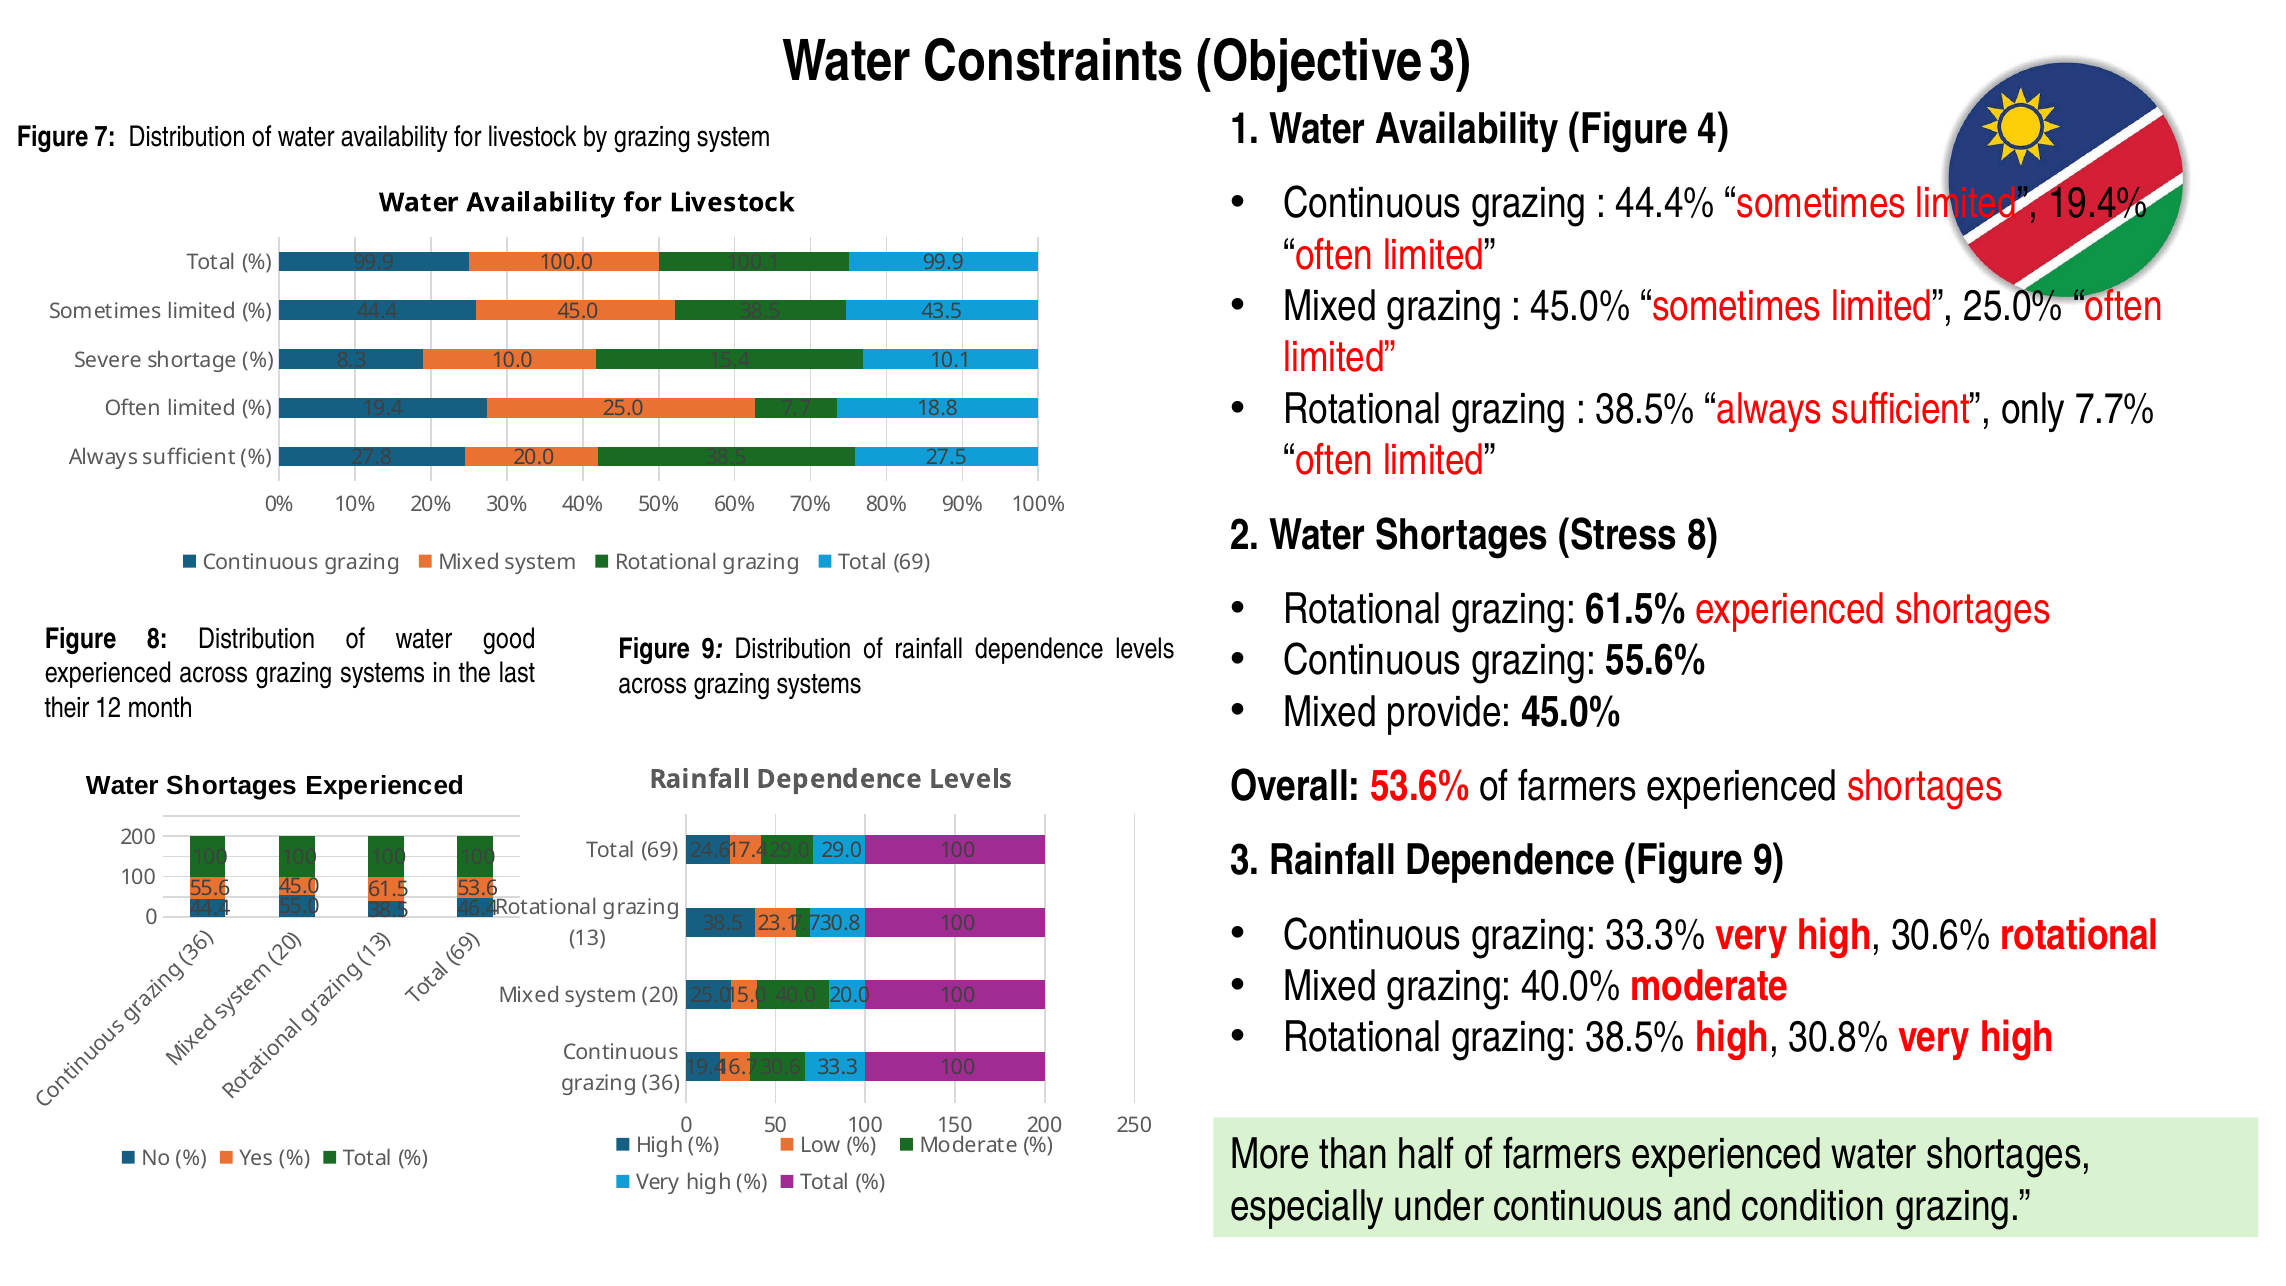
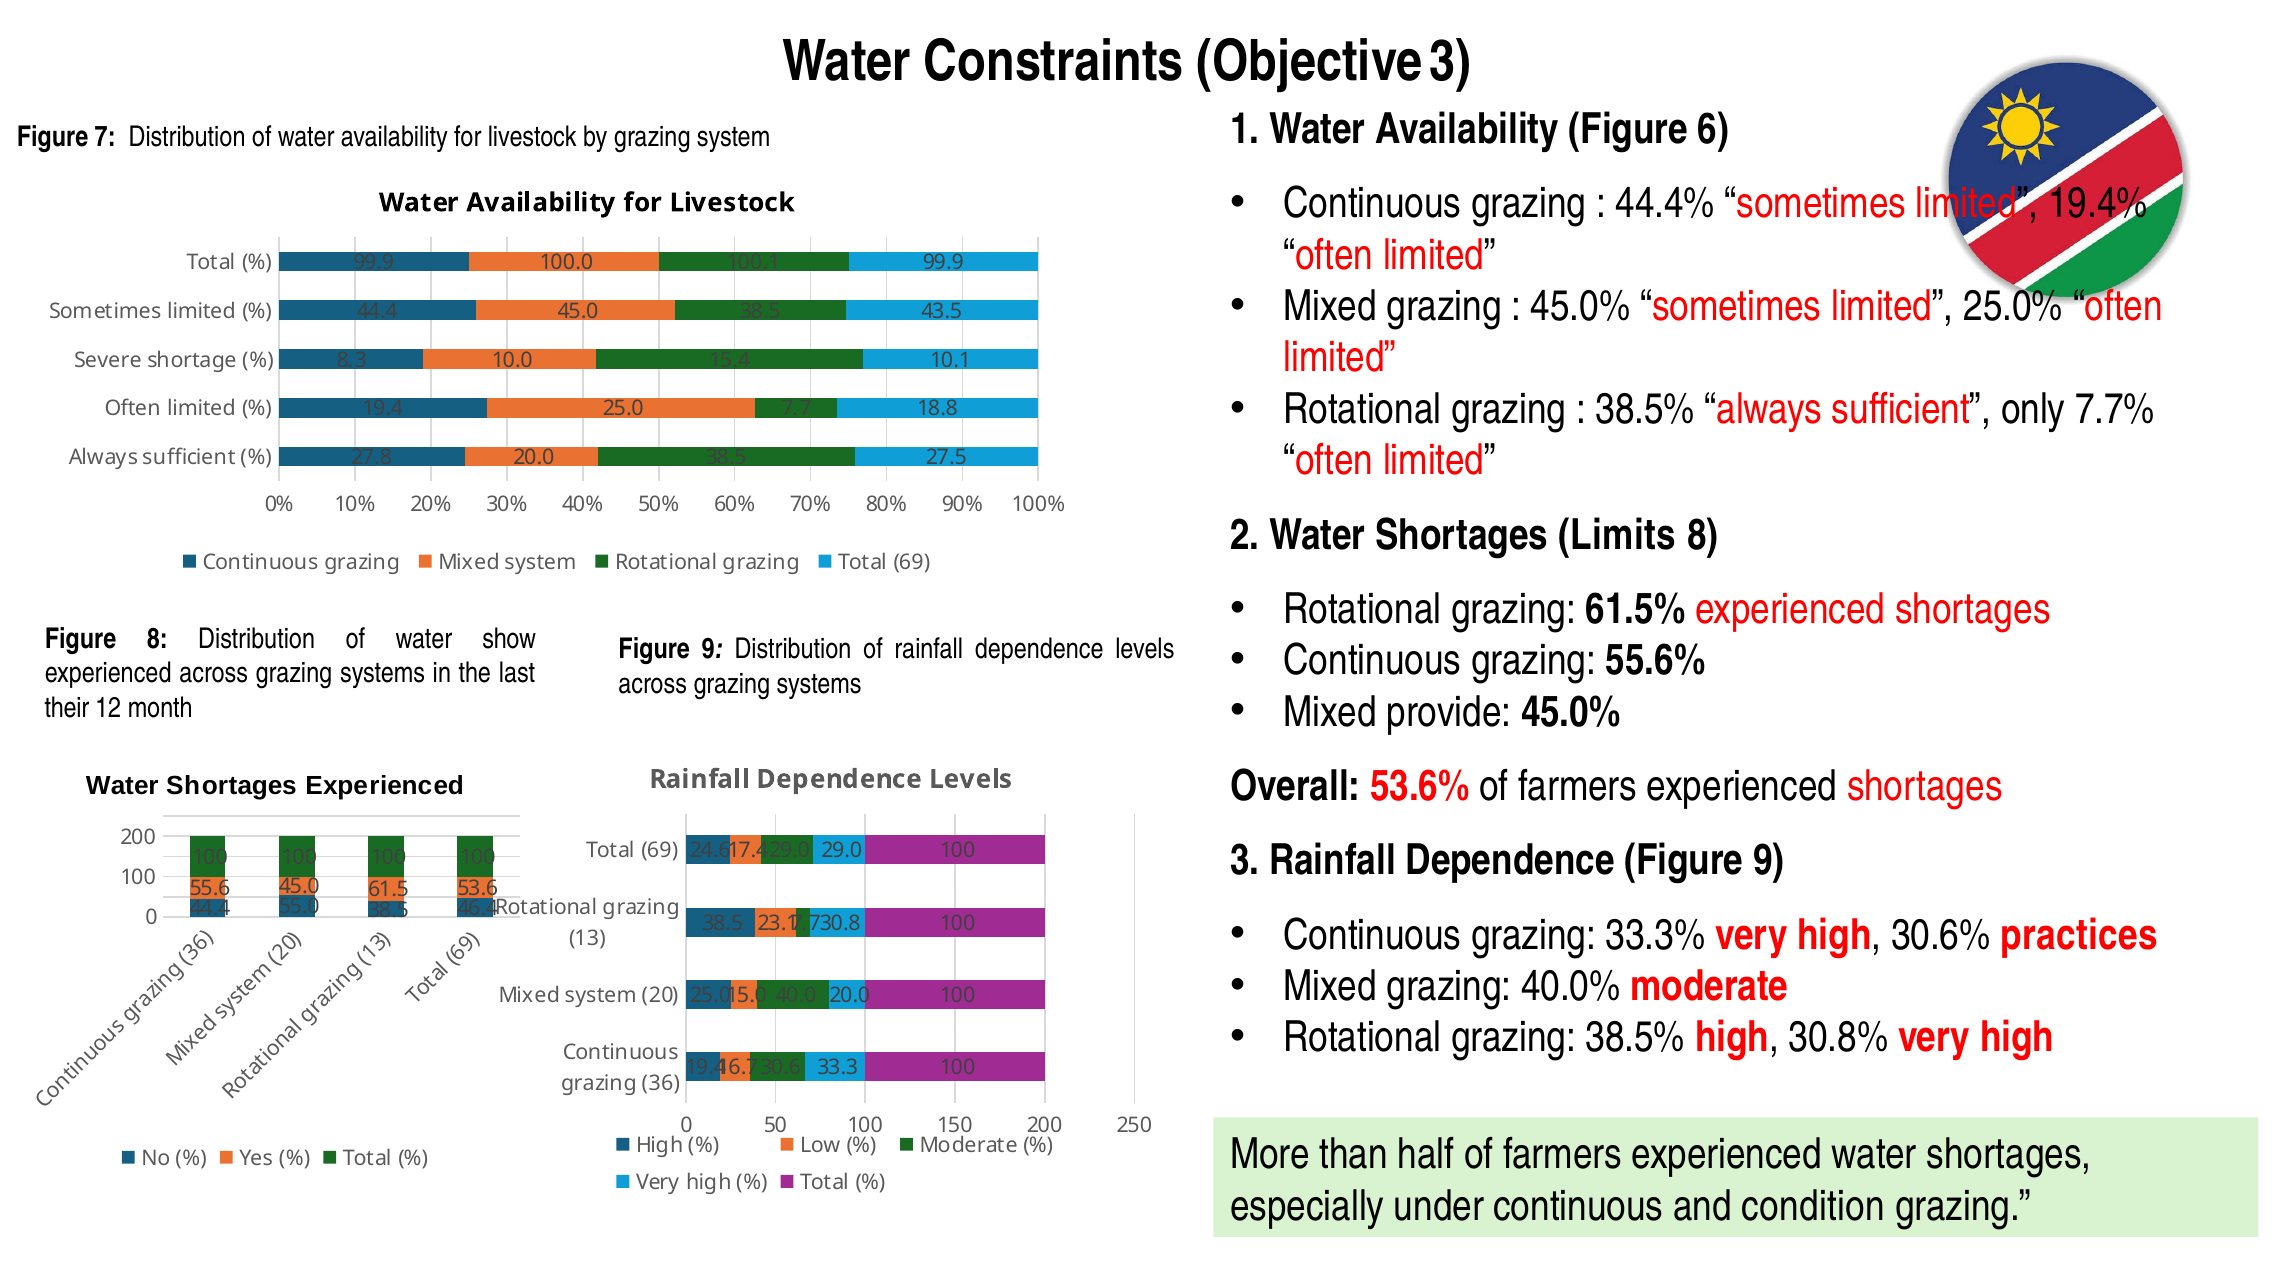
Figure 4: 4 -> 6 (1713, 129)
Stress: Stress -> Limits (1618, 535)
good: good -> show (509, 639)
30.6% rotational: rotational -> practices (2079, 935)
